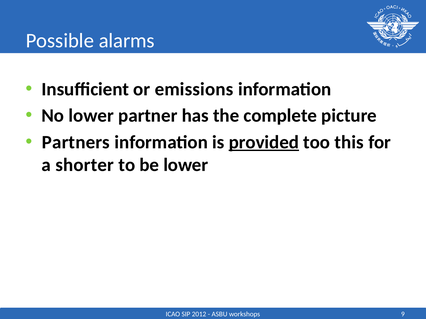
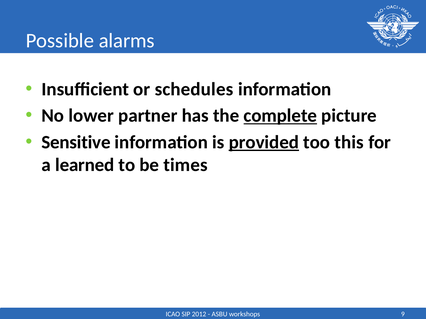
emissions: emissions -> schedules (194, 89)
complete underline: none -> present (280, 116)
Partners: Partners -> Sensitive (76, 142)
shorter: shorter -> learned (85, 165)
be lower: lower -> times (186, 165)
